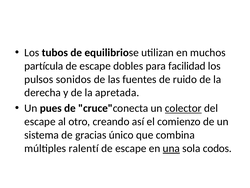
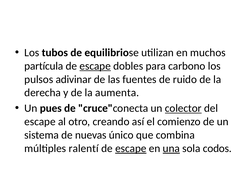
escape underline: none -> present (95, 66)
facilidad: facilidad -> carbono (187, 66)
sonidos: sonidos -> adivinar (74, 79)
apretada: apretada -> aumenta (117, 92)
gracias: gracias -> nuevas (91, 135)
escape underline: none -> present (131, 148)
